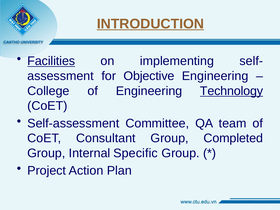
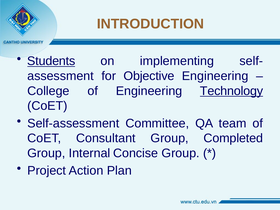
INTRODUCTION underline: present -> none (150, 24)
Facilities: Facilities -> Students (51, 61)
Specific: Specific -> Concise (136, 153)
